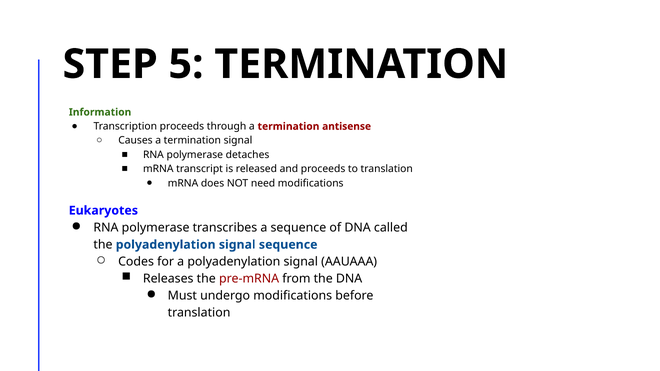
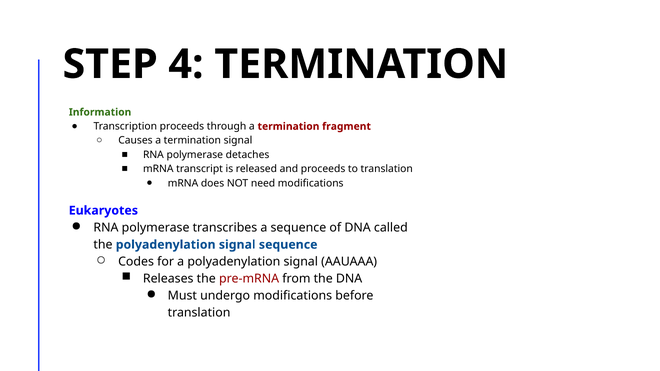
5: 5 -> 4 (186, 64)
antisense: antisense -> fragment (347, 126)
